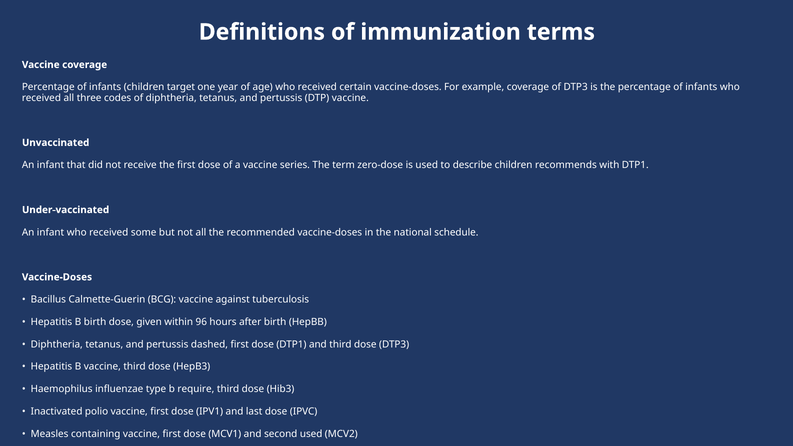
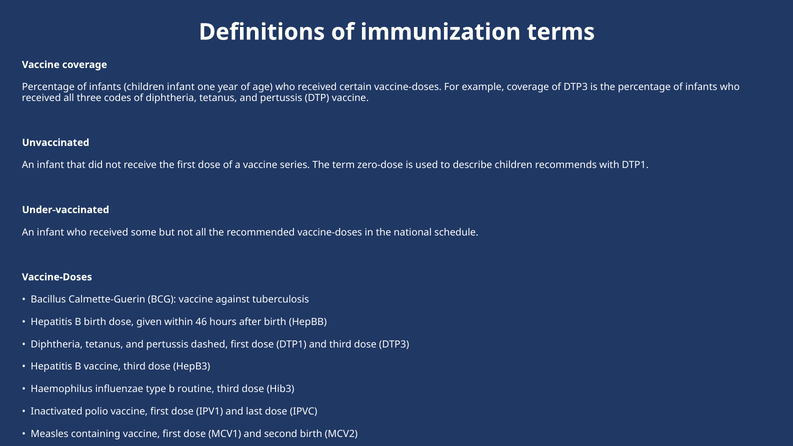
children target: target -> infant (181, 87)
96: 96 -> 46 (201, 322)
require: require -> routine (196, 389)
second used: used -> birth (311, 434)
